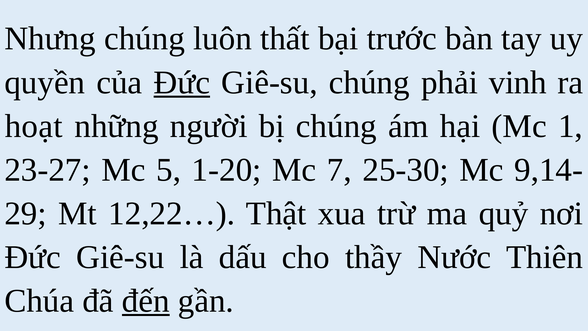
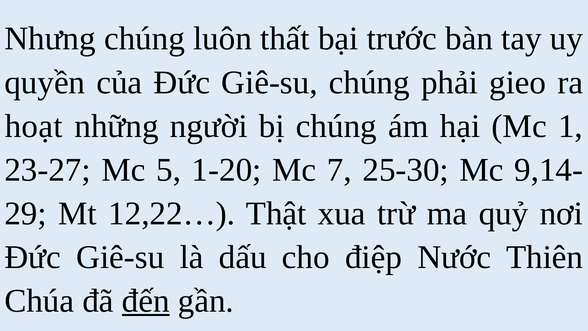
Đức underline: present -> none (182, 82)
vinh: vinh -> gieo (518, 82)
thầy: thầy -> điệp (374, 257)
